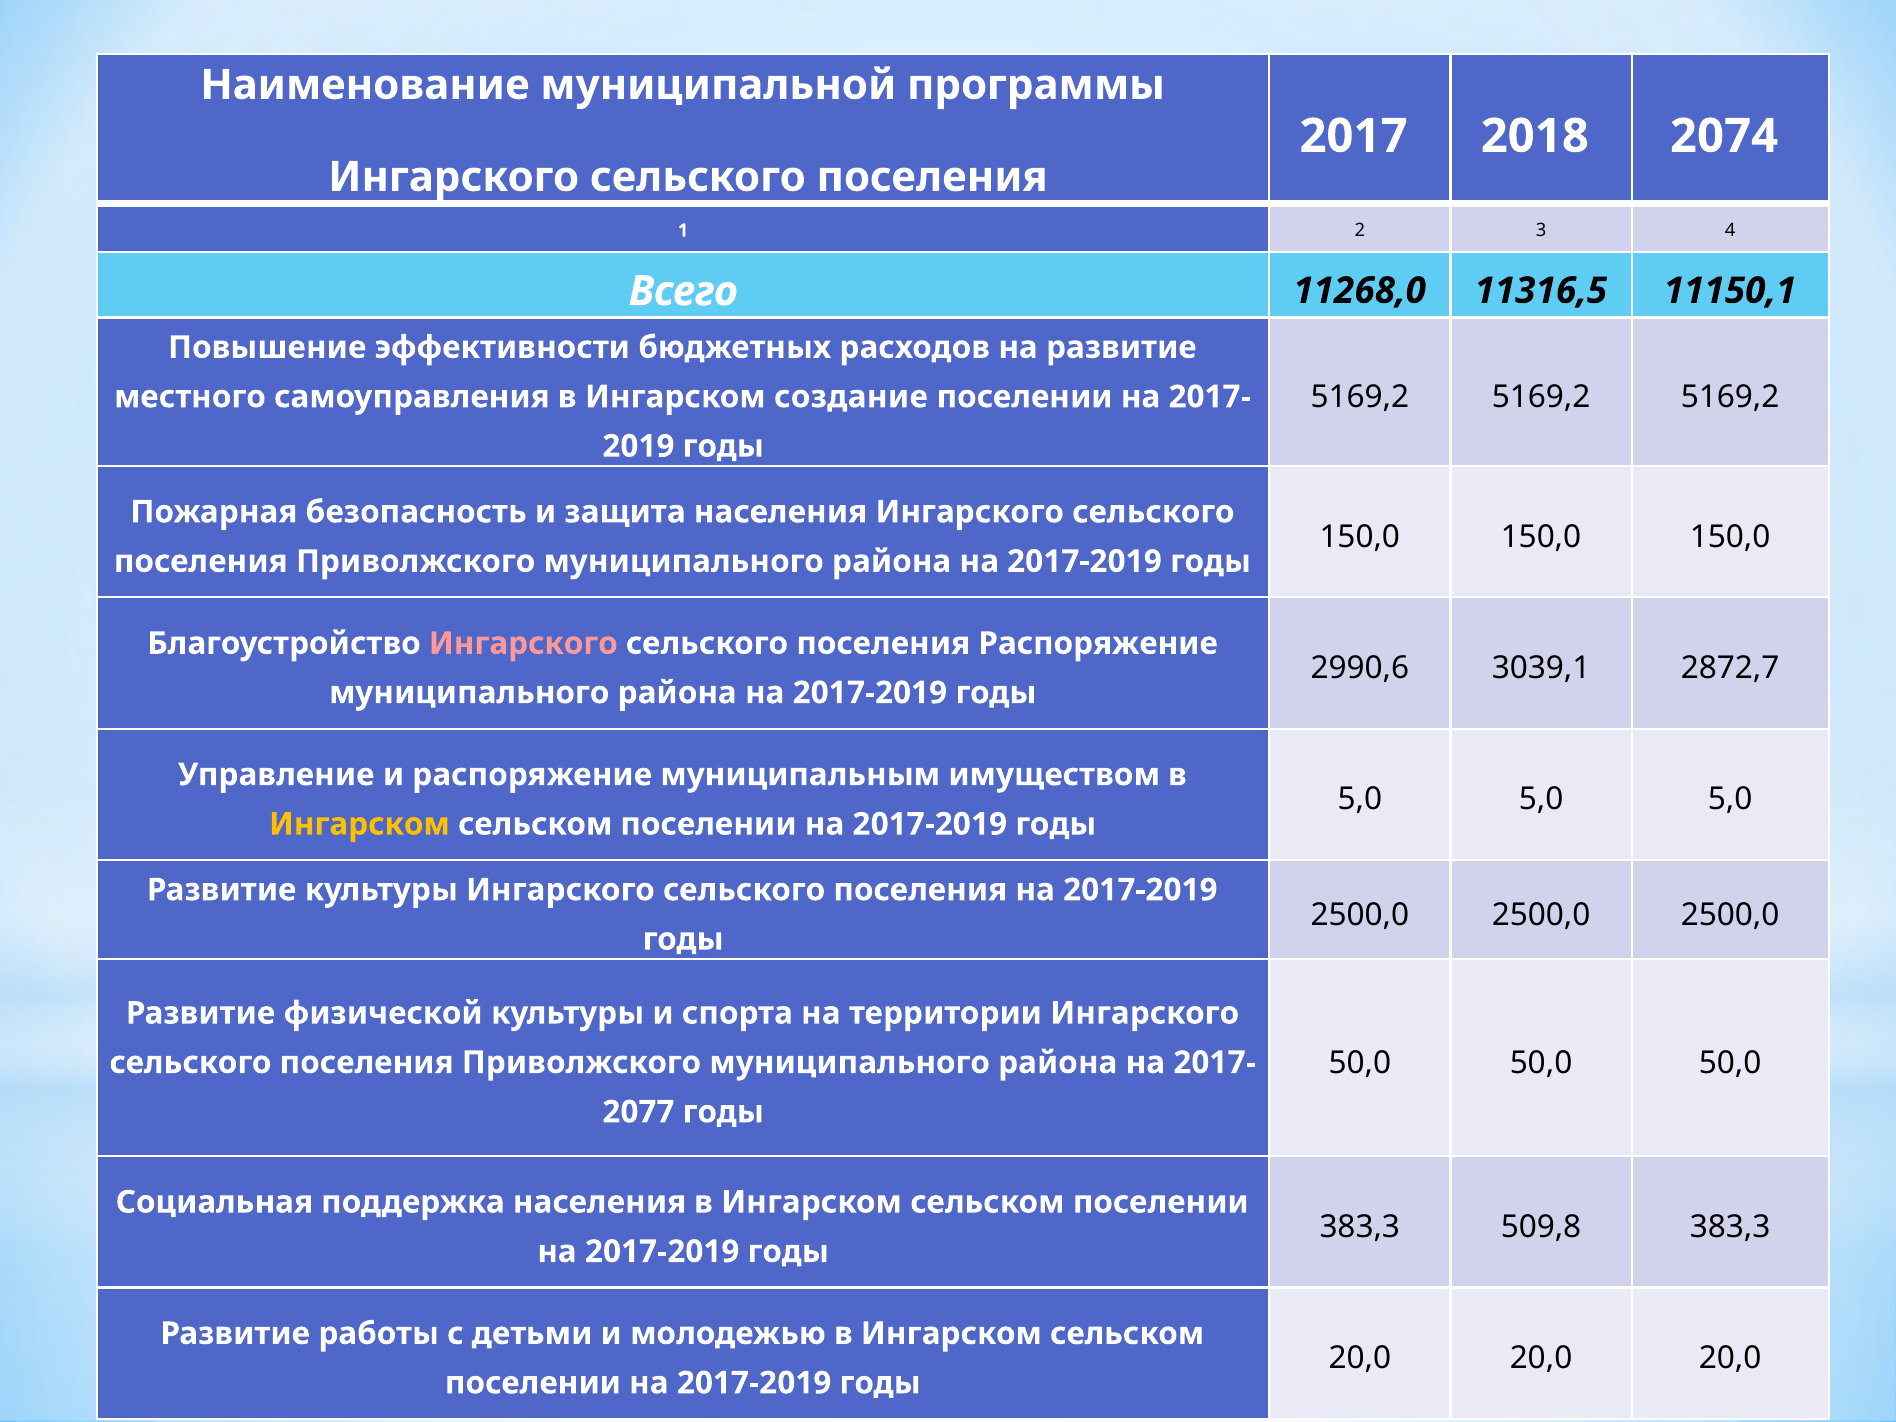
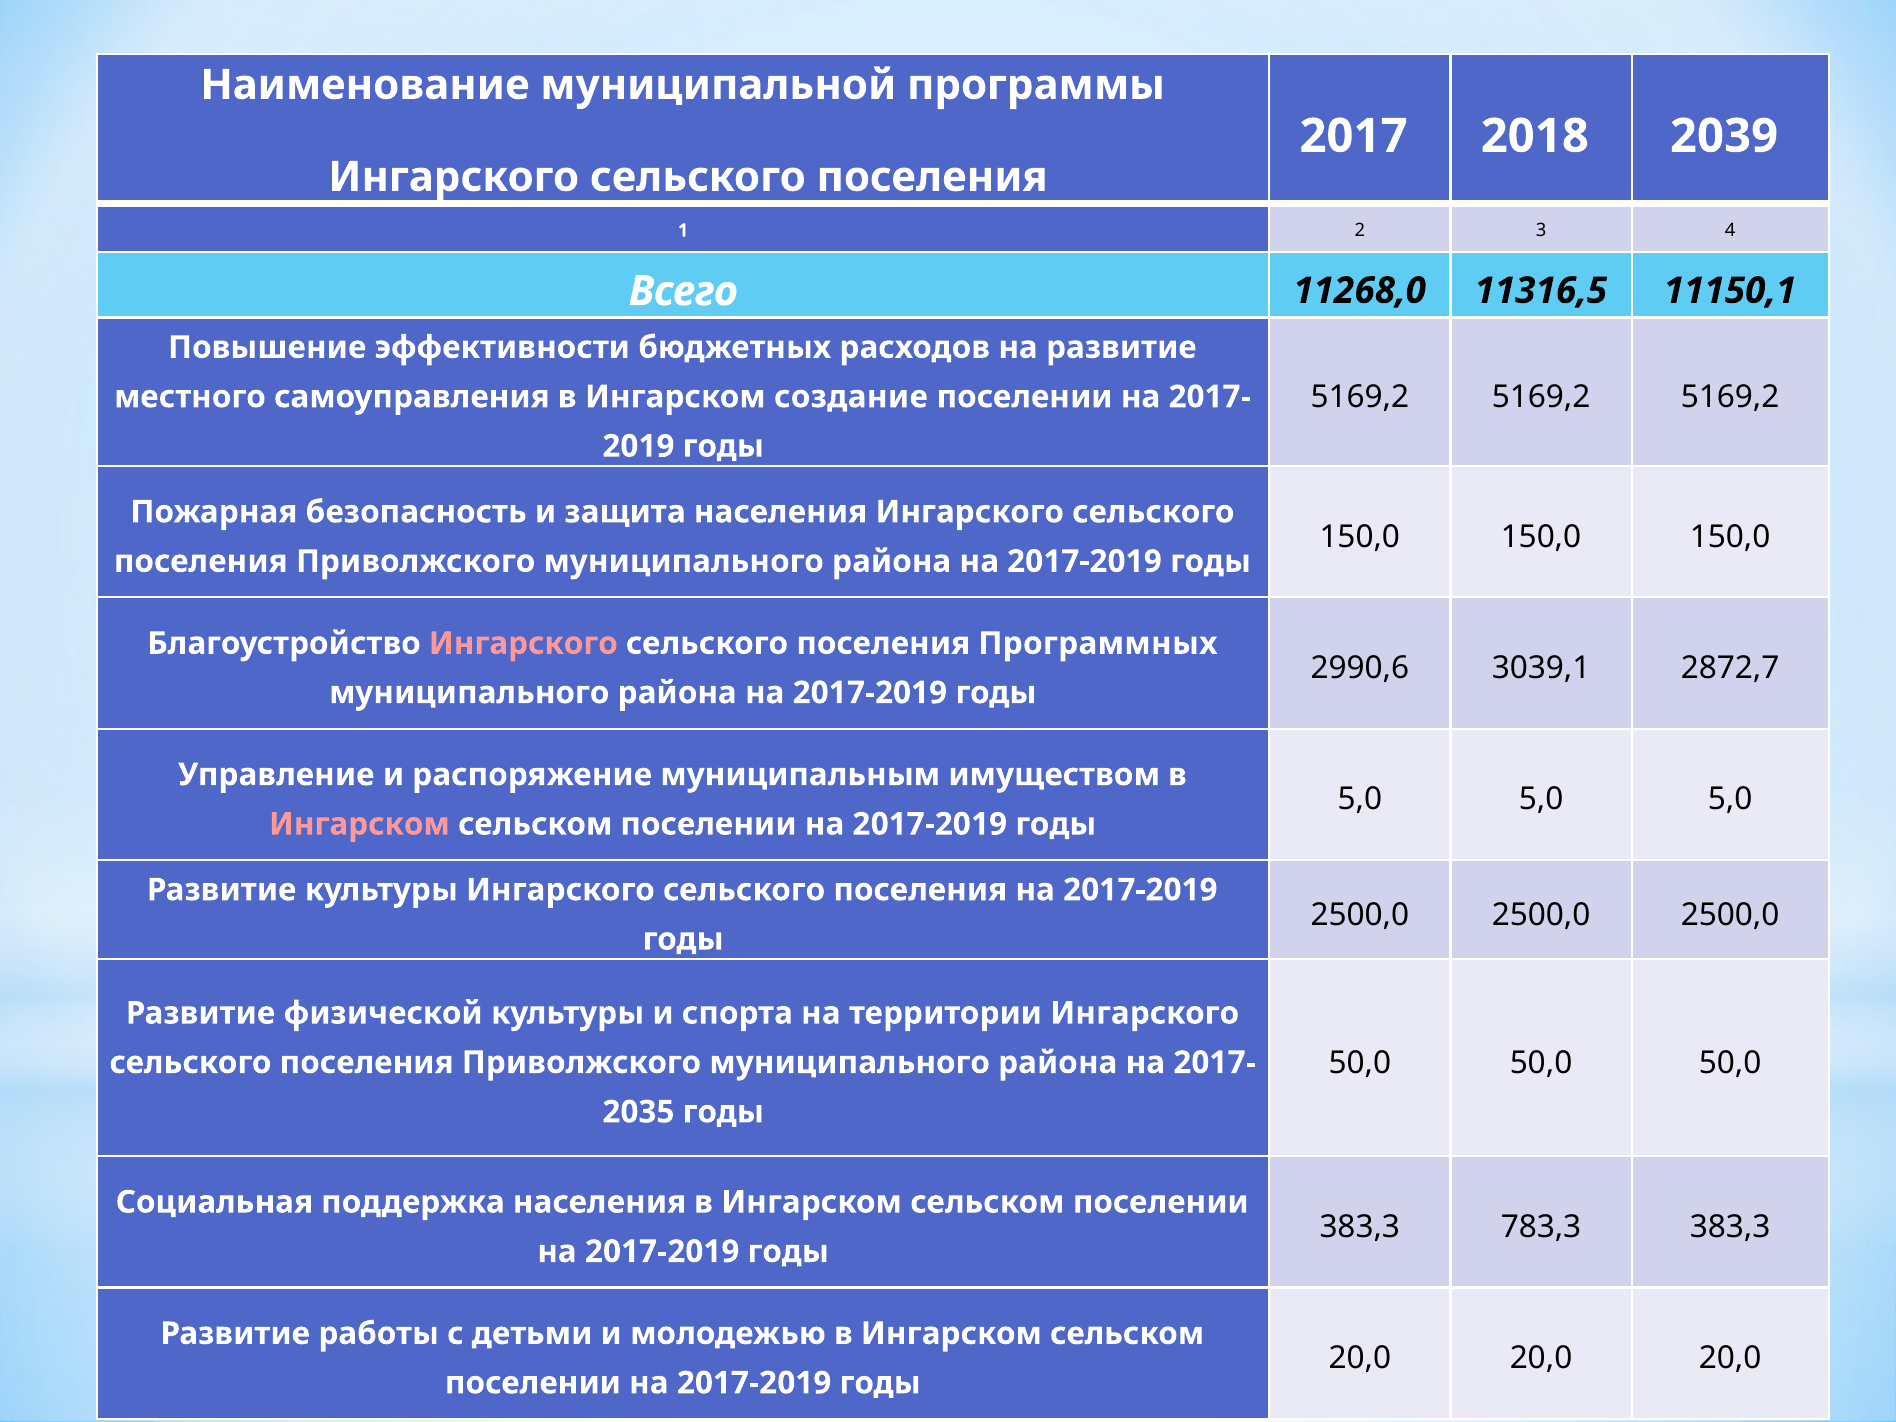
2074: 2074 -> 2039 (1724, 136)
поселения Распоряжение: Распоряжение -> Программных (1098, 643)
Ингарском colour: yellow -> pink (359, 824)
2077: 2077 -> 2035 (638, 1112)
509,8: 509,8 -> 783,3 (1541, 1227)
